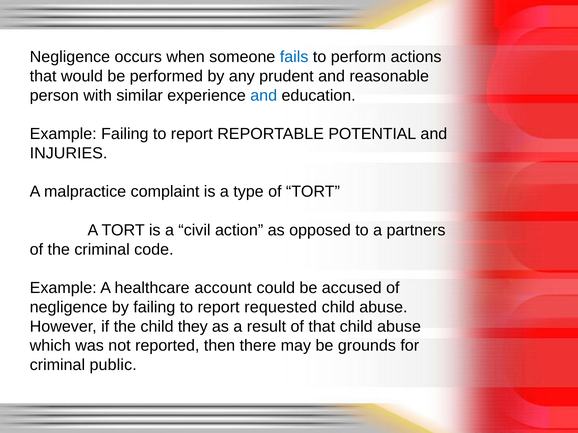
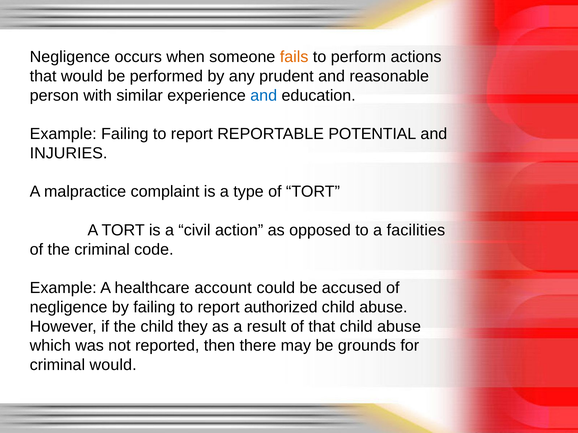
fails colour: blue -> orange (294, 57)
partners: partners -> facilities (416, 230)
requested: requested -> authorized (281, 308)
criminal public: public -> would (113, 365)
